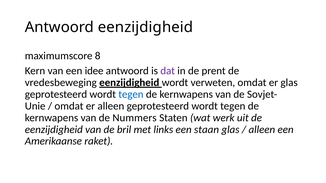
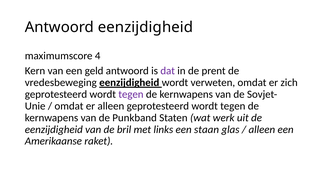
8: 8 -> 4 (98, 56)
idee: idee -> geld (94, 71)
er glas: glas -> zich (289, 83)
tegen colour: blue -> purple (131, 94)
Nummers: Nummers -> Punkband (135, 118)
